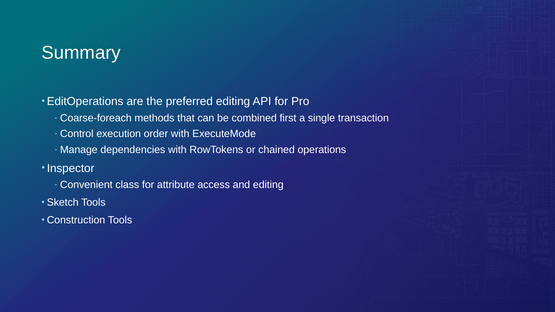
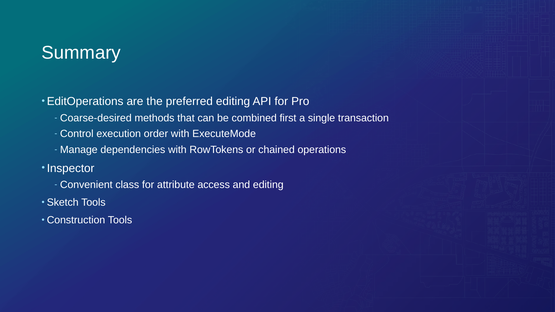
Coarse-foreach: Coarse-foreach -> Coarse-desired (96, 118)
